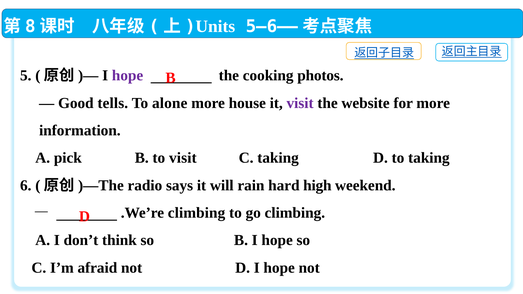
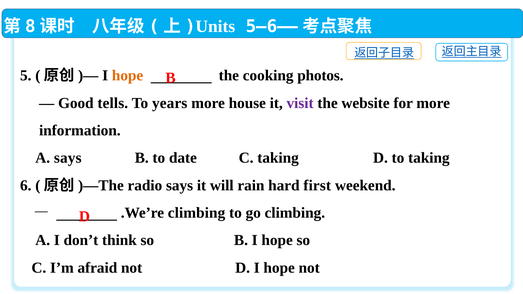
hope colour: purple -> orange (128, 76)
alone: alone -> years (170, 103)
A pick: pick -> says (68, 158)
to visit: visit -> date (183, 158)
high: high -> first (317, 185)
